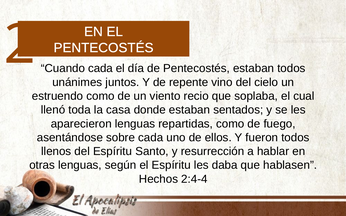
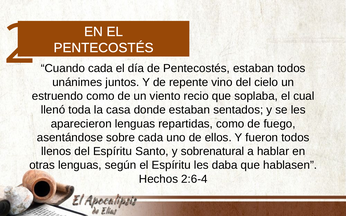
resurrección: resurrección -> sobrenatural (213, 152)
2:4-4: 2:4-4 -> 2:6-4 (194, 179)
